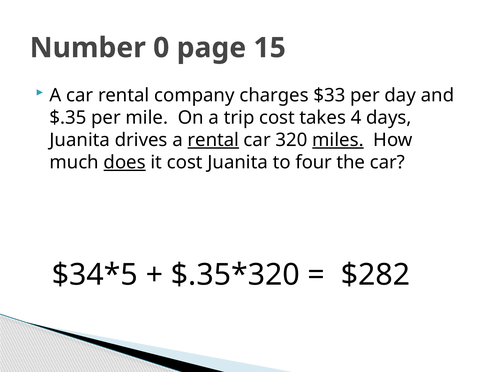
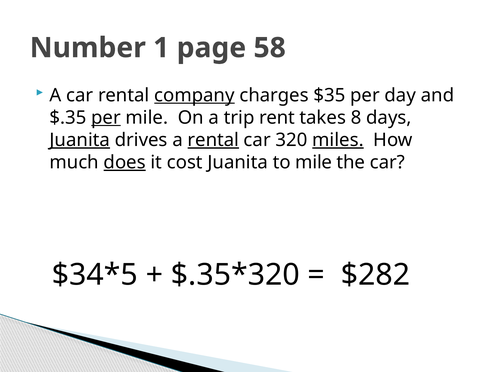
0: 0 -> 1 (161, 48)
15: 15 -> 58 (270, 48)
company underline: none -> present (194, 95)
$33: $33 -> $35 (329, 95)
per underline: none -> present (106, 118)
trip cost: cost -> rent (277, 118)
4: 4 -> 8 (356, 118)
Juanita underline: none -> present (80, 140)
to four: four -> mile (314, 162)
